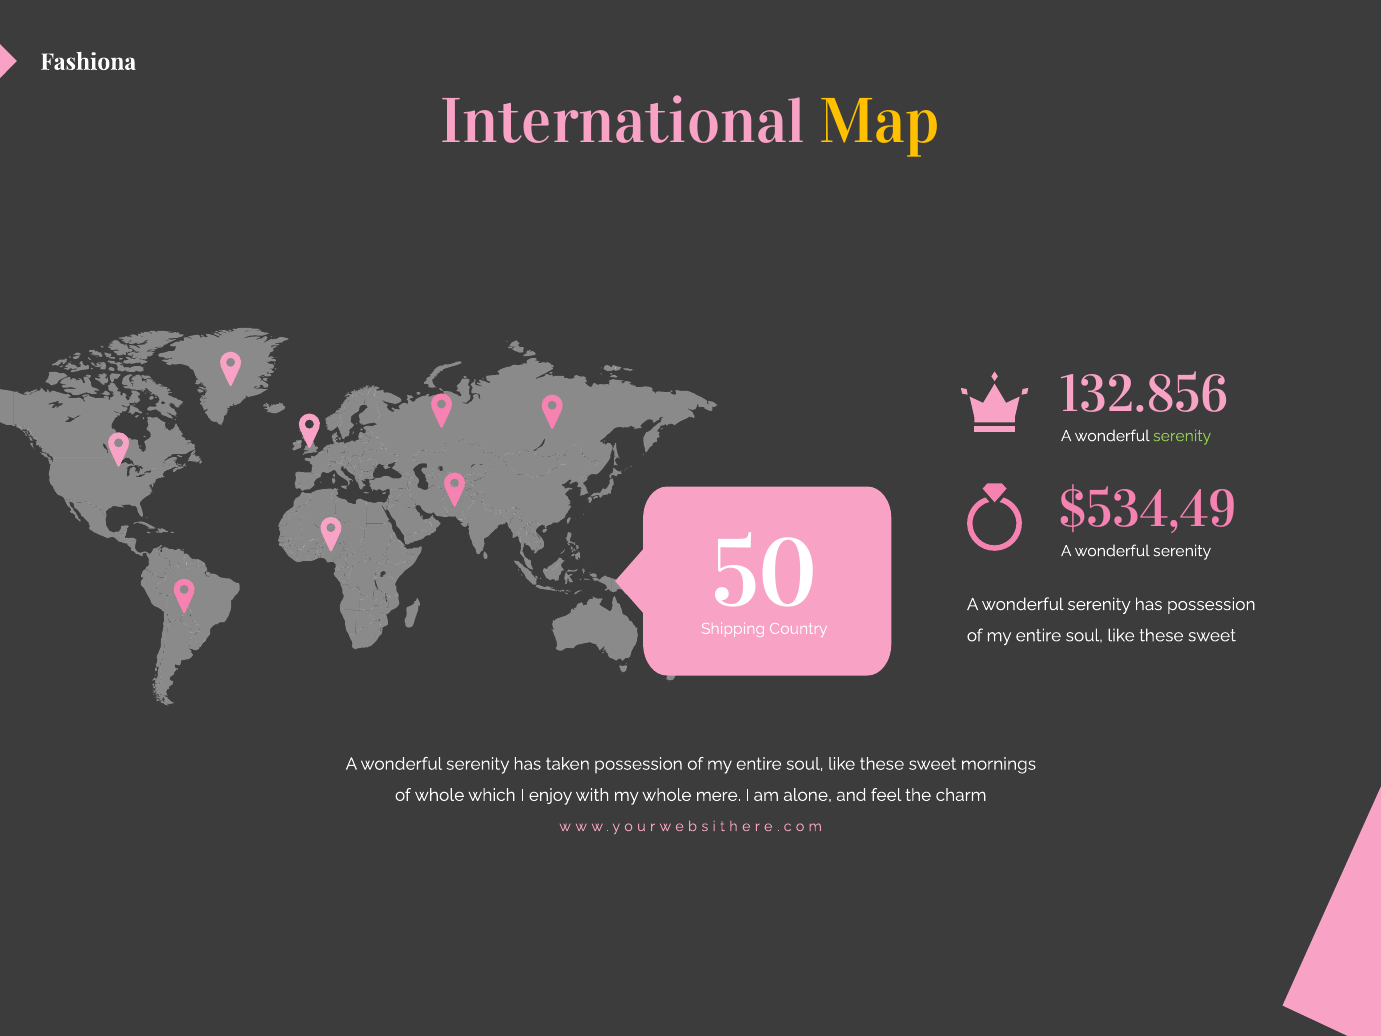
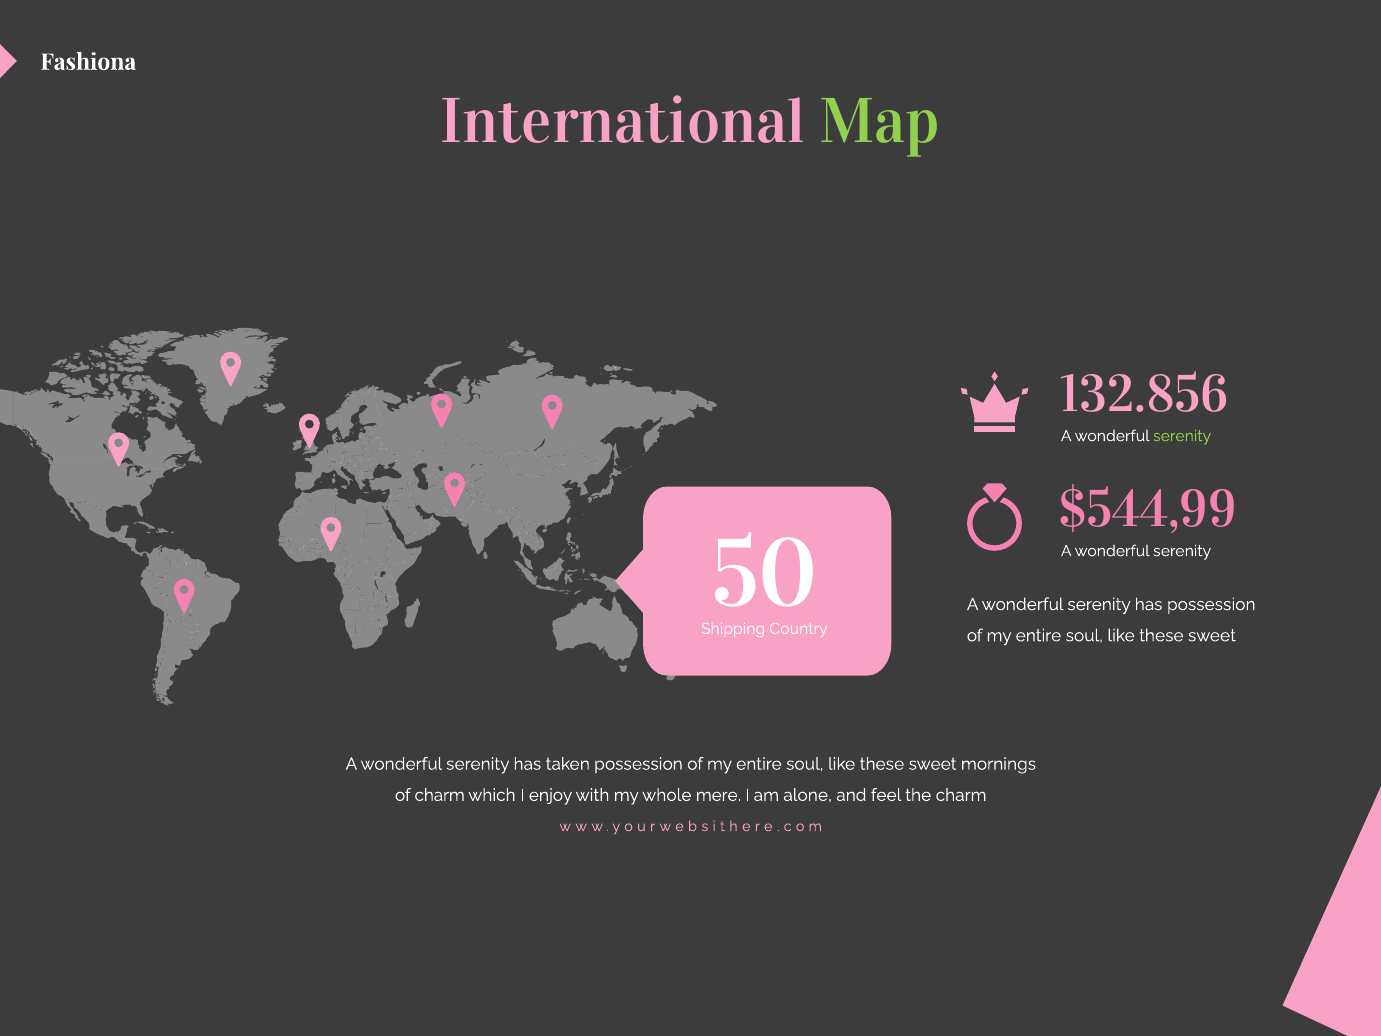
Map colour: yellow -> light green (879, 122)
$534,49: $534,49 -> $544,99 (1149, 510)
of whole: whole -> charm (440, 795)
